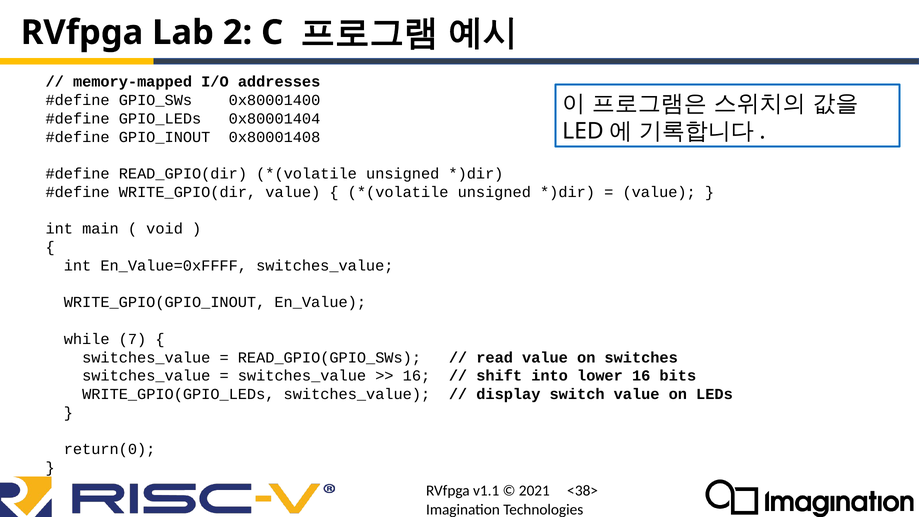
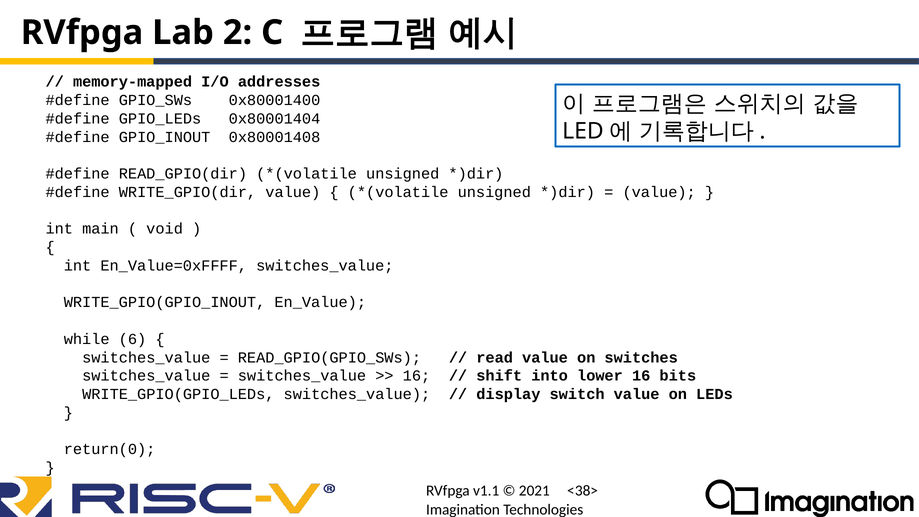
7: 7 -> 6 (132, 339)
